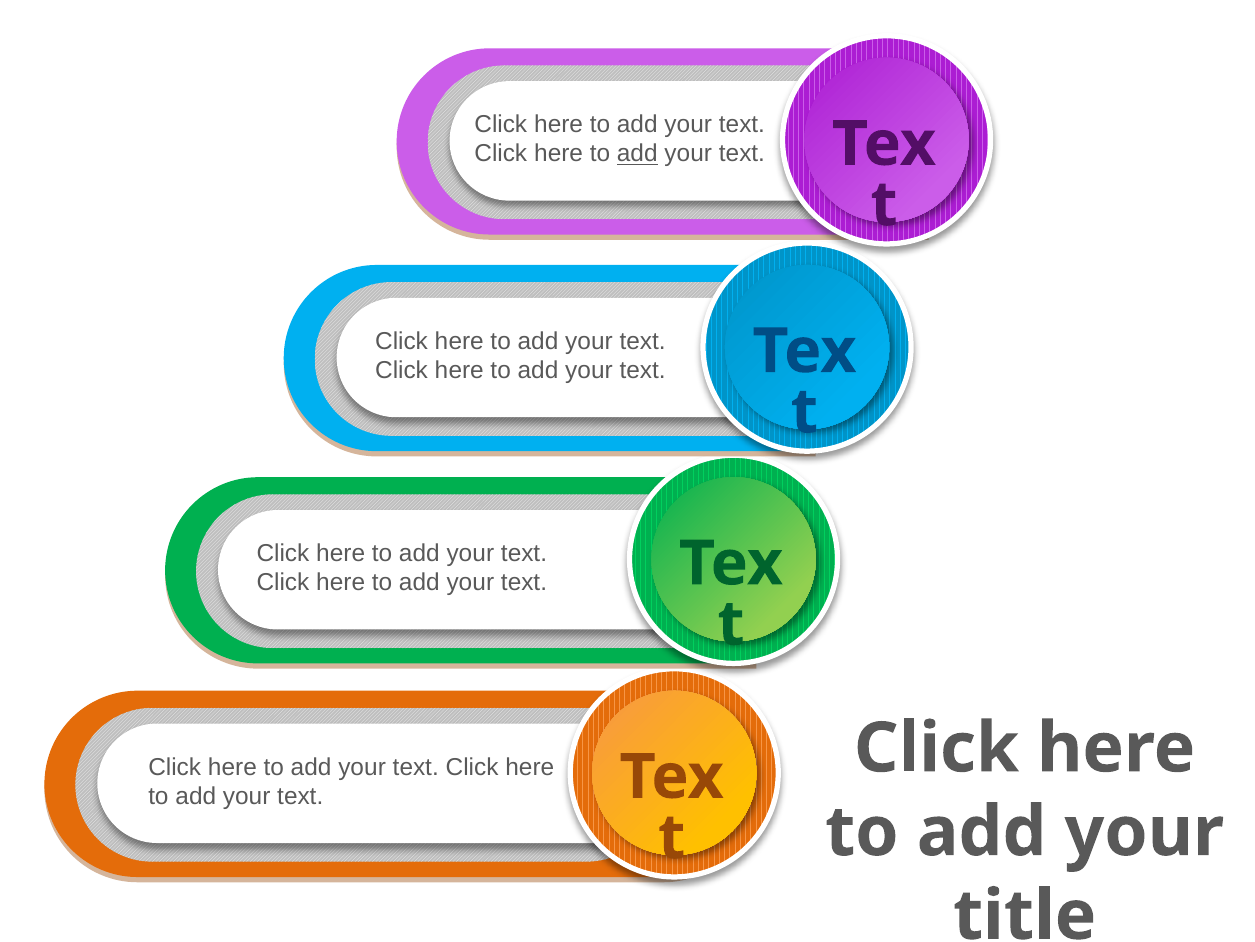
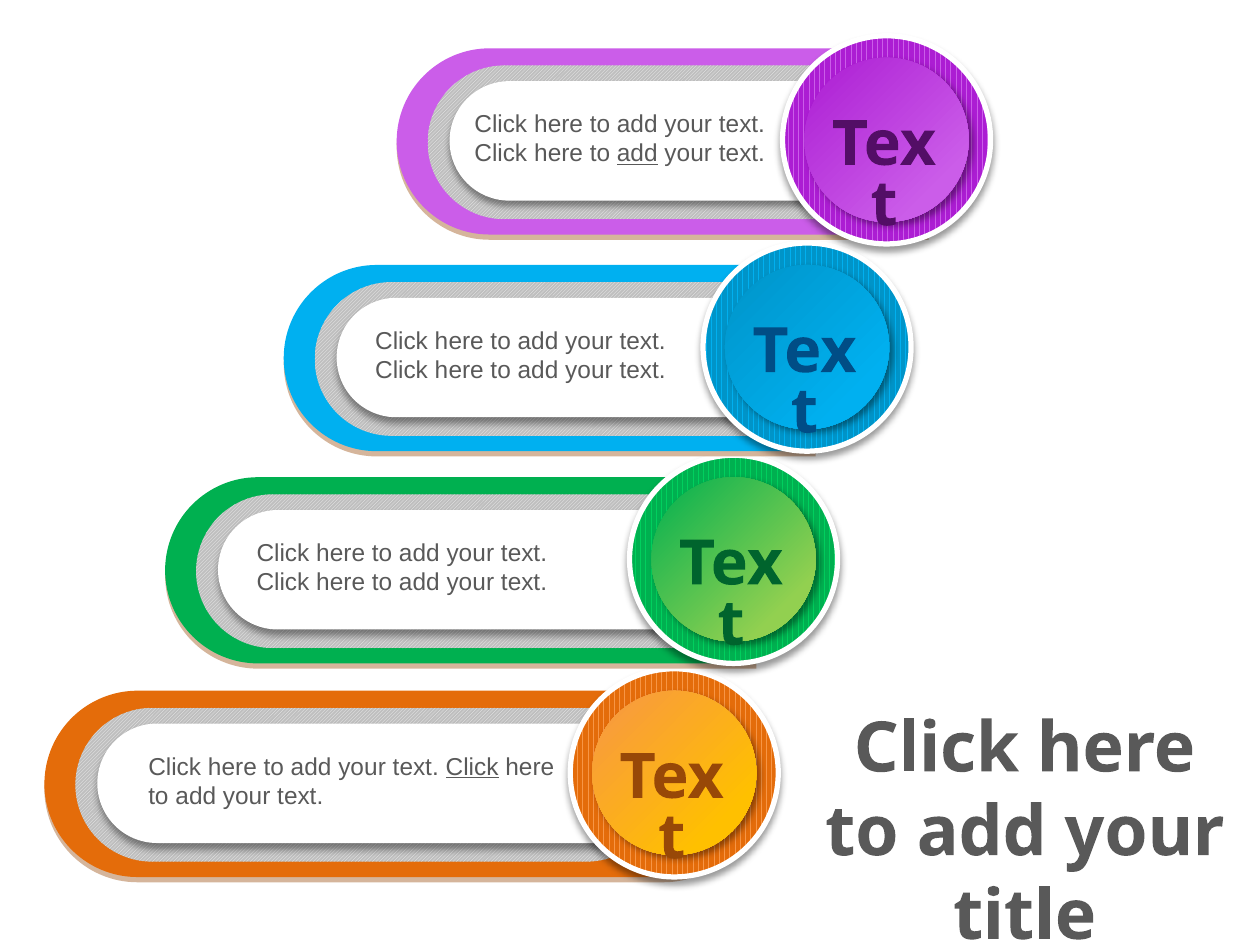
Click underline: none -> present (472, 766)
